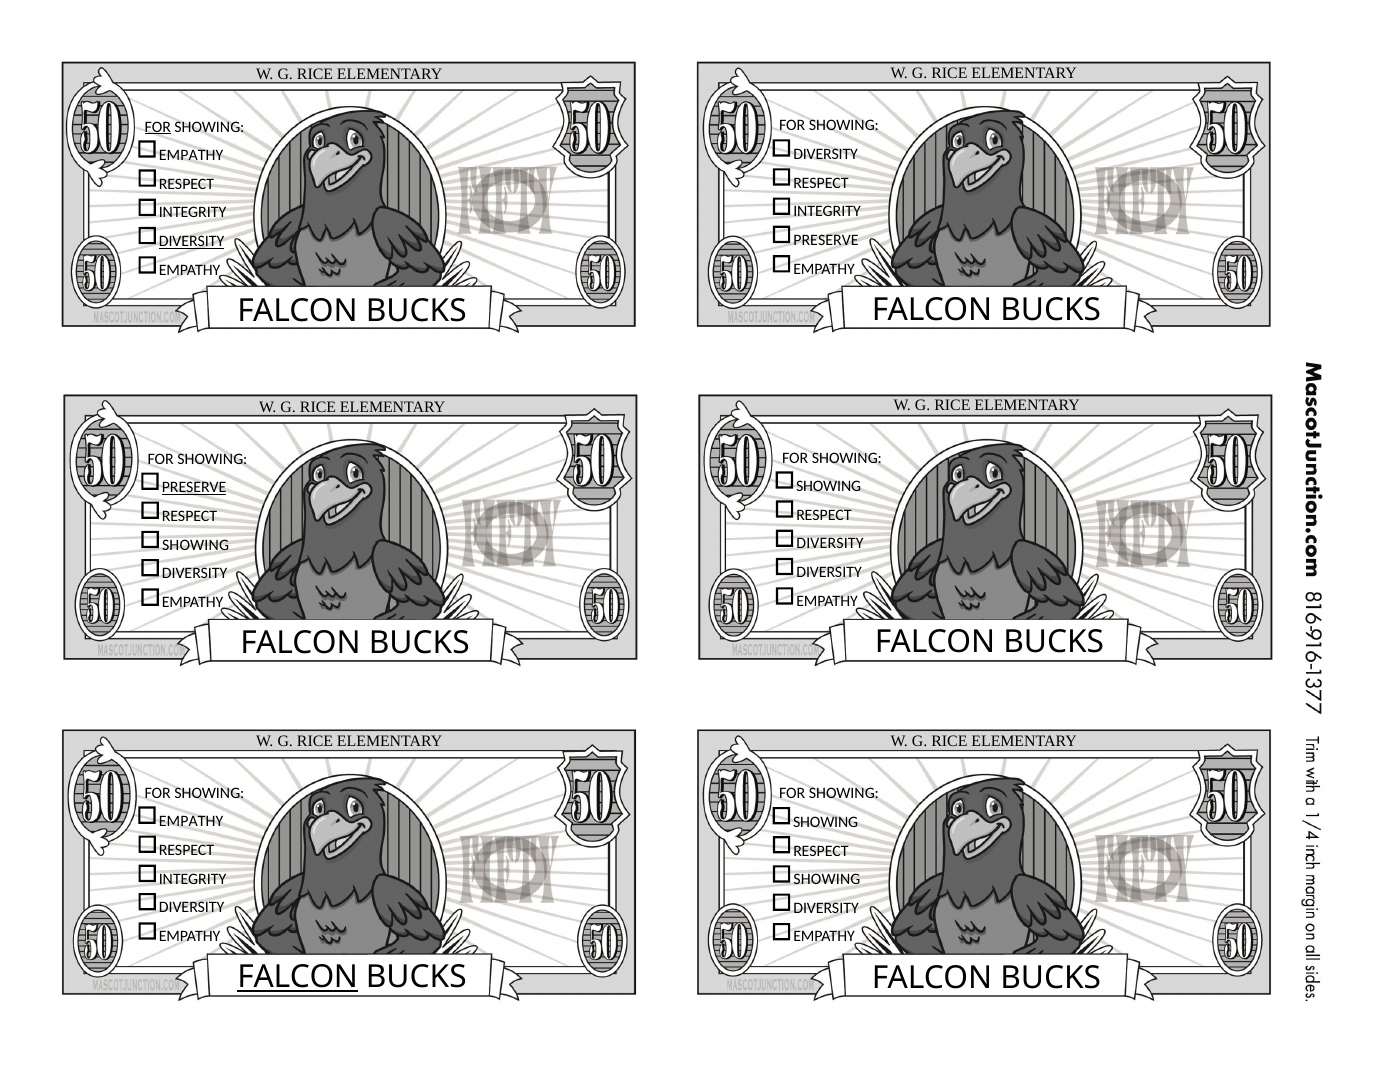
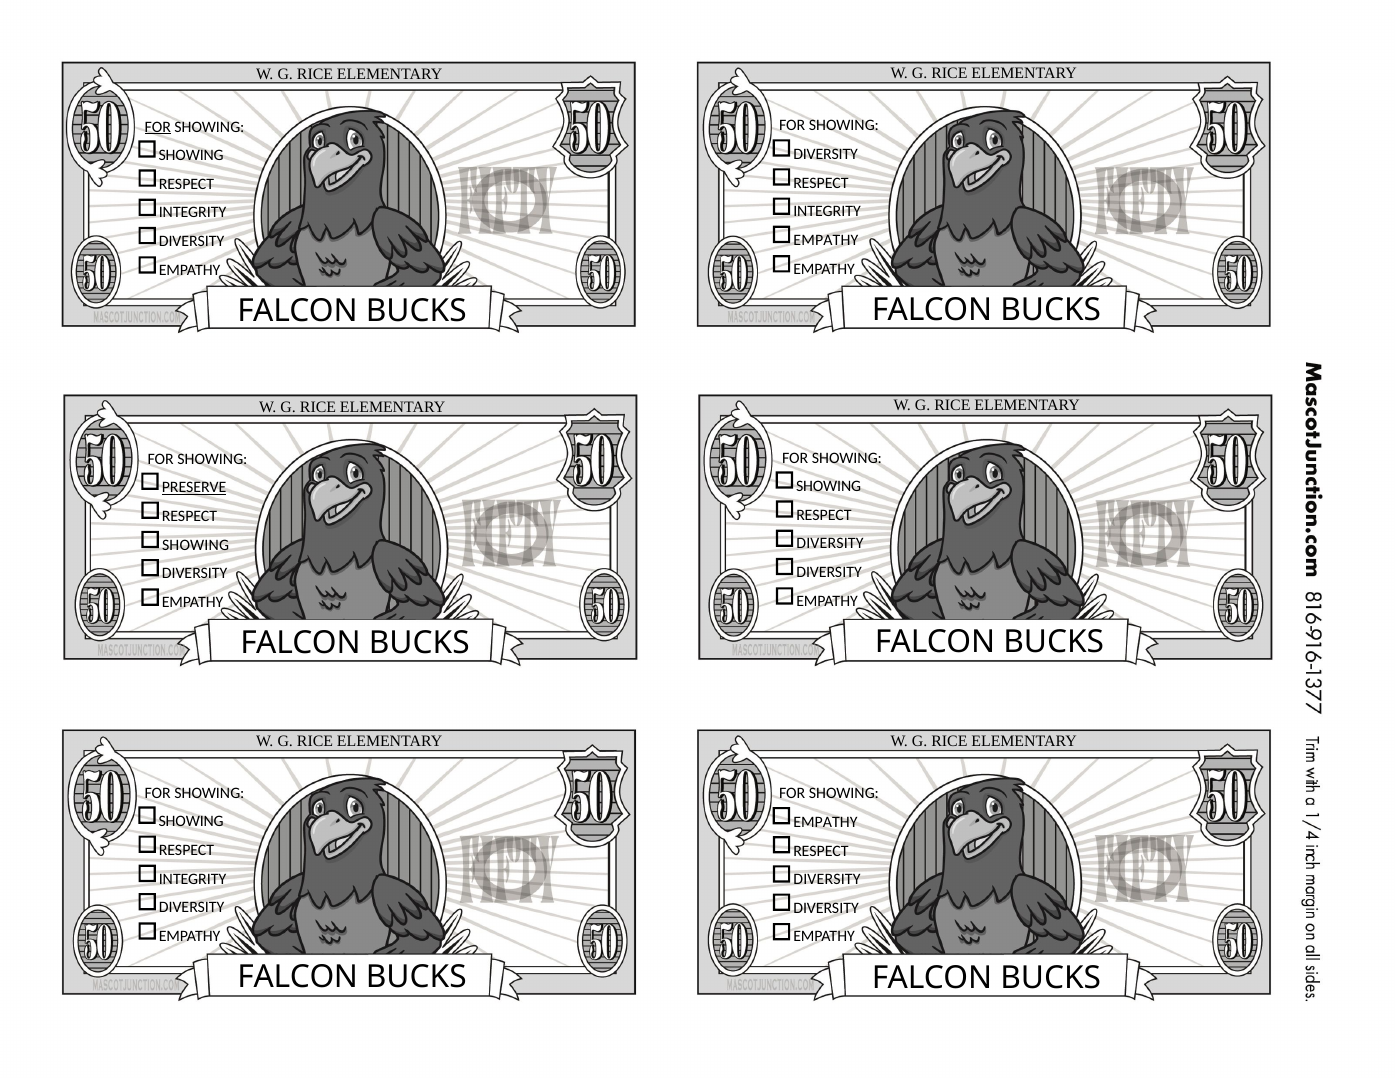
EMPATHY: EMPATHY -> SHOWING (191, 155)
PRESERVE: PRESERVE -> EMPATHY (826, 240)
DIVERSITY underline: present -> none (192, 241)
EMPATHY: EMPATHY -> SHOWING (191, 822)
SHOWING: SHOWING -> EMPATHY (825, 822)
SHOWING: SHOWING -> DIVERSITY (827, 879)
FALCON underline: present -> none (298, 977)
